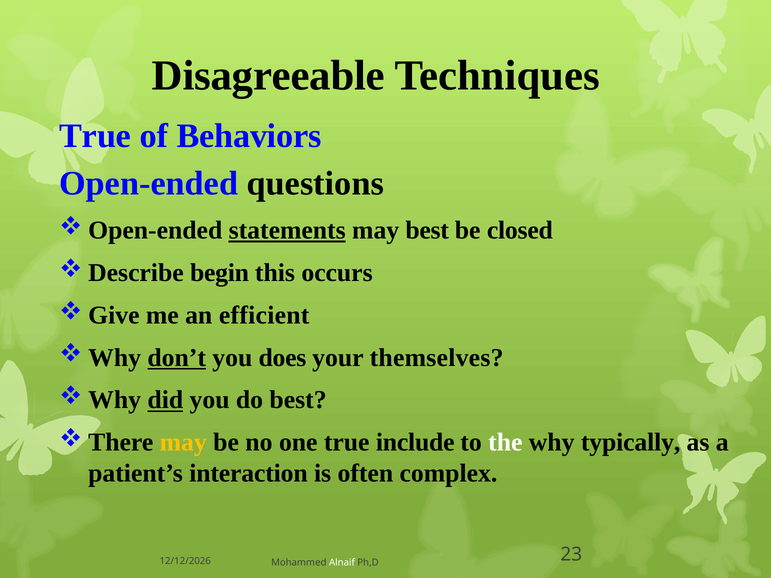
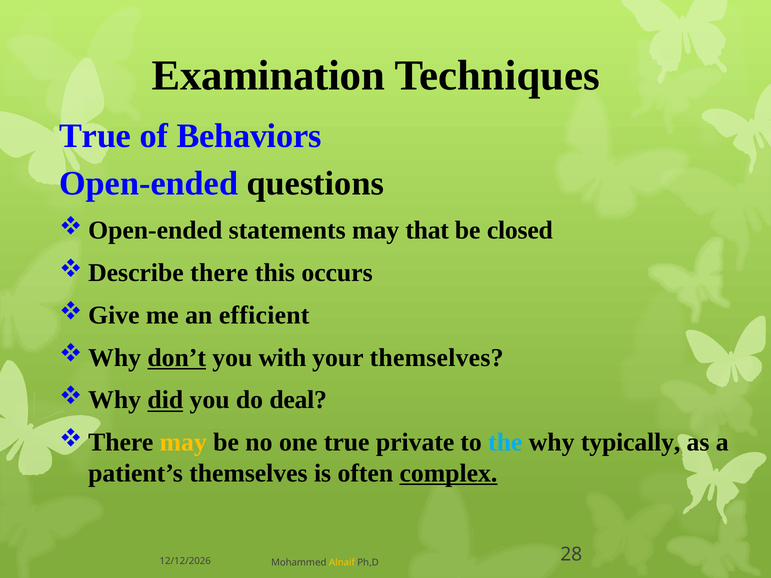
Disagreeable: Disagreeable -> Examination (268, 76)
statements underline: present -> none (287, 231)
may best: best -> that (427, 231)
begin: begin -> there (219, 273)
does: does -> with (282, 358)
do best: best -> deal (298, 400)
include: include -> private (415, 443)
the colour: white -> light blue (505, 443)
patient’s interaction: interaction -> themselves (248, 473)
complex underline: none -> present (448, 473)
23: 23 -> 28 (571, 555)
Alnaif colour: white -> yellow (342, 563)
